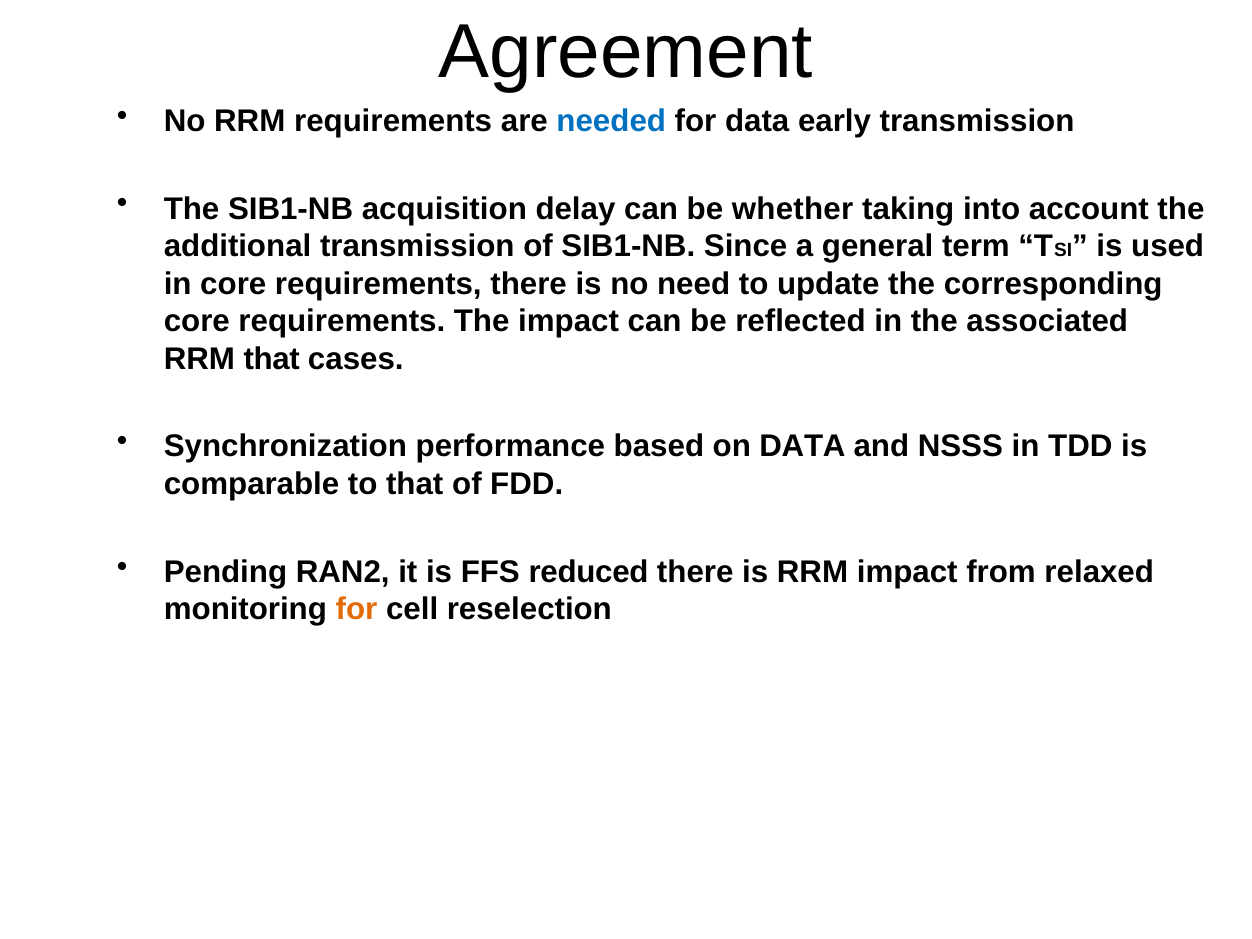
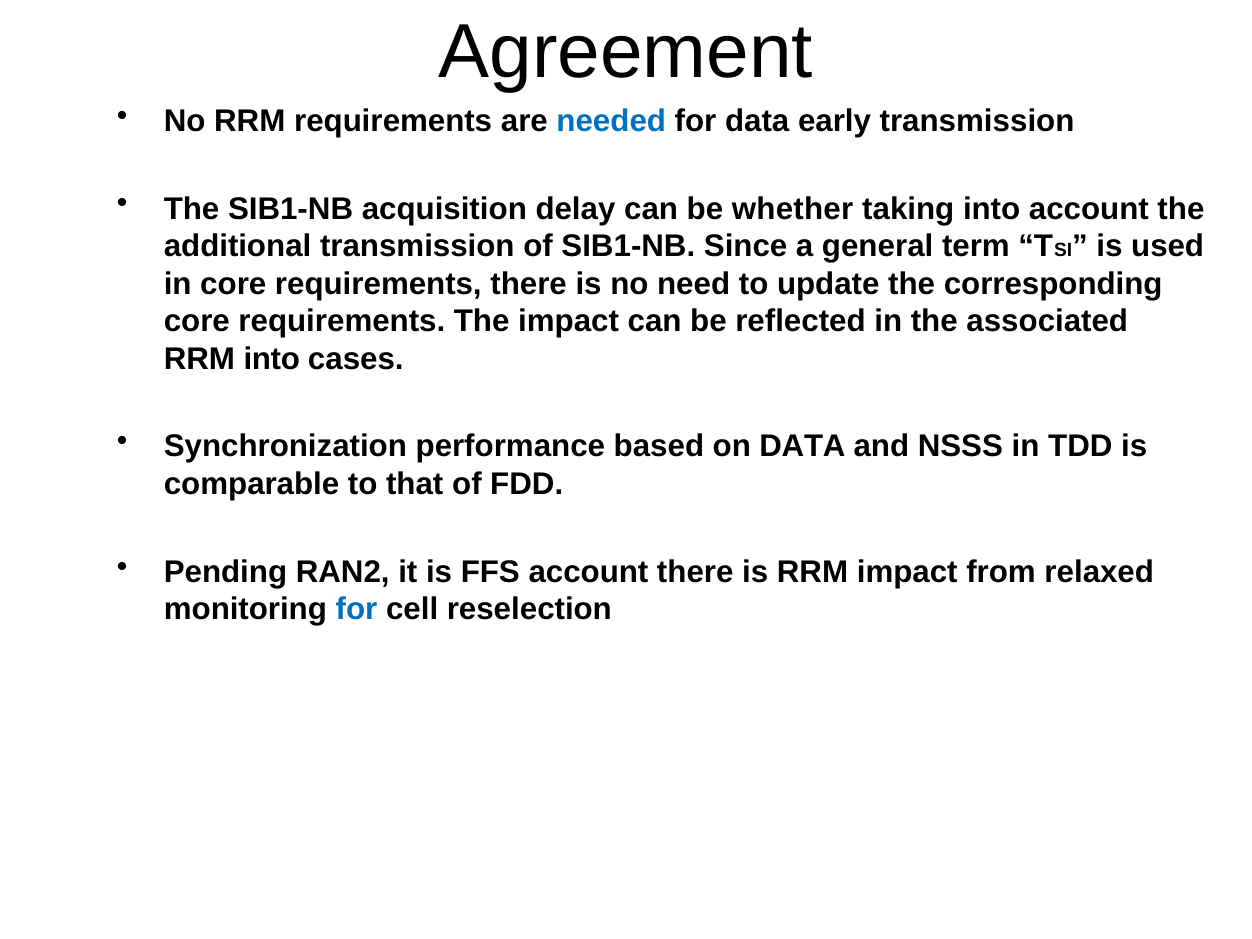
RRM that: that -> into (272, 359)
FFS reduced: reduced -> account (588, 572)
for colour: orange -> blue (356, 609)
